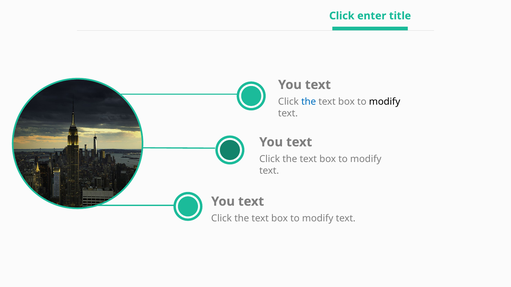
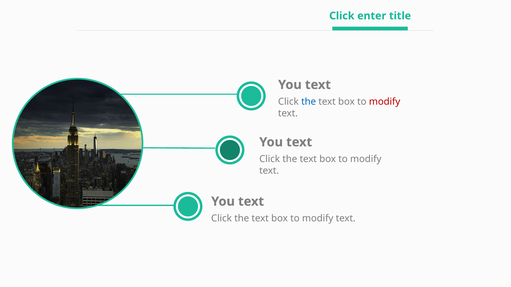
modify colour: black -> red (385, 102)
